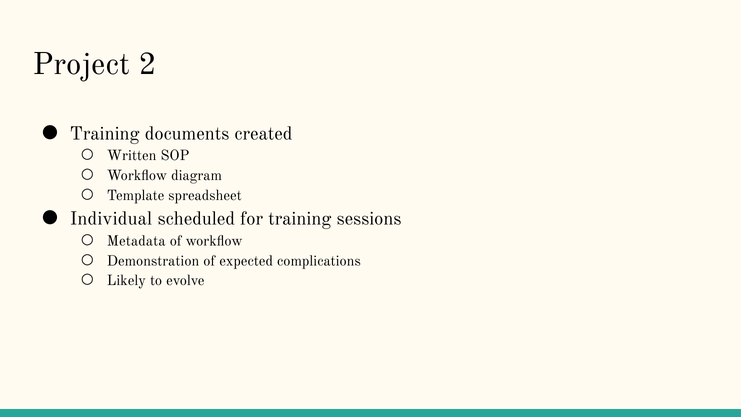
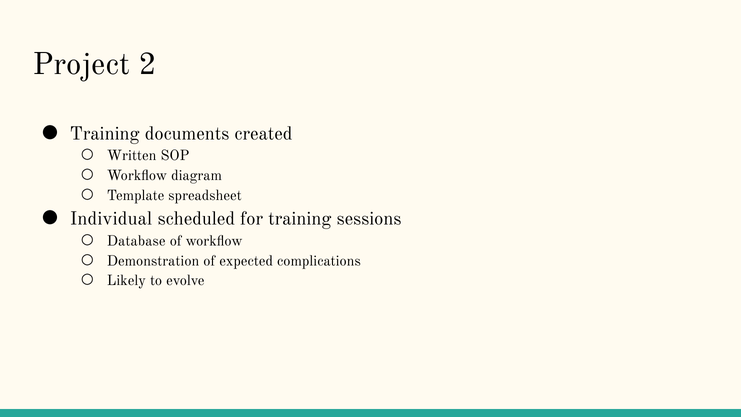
Metadata: Metadata -> Database (136, 241)
